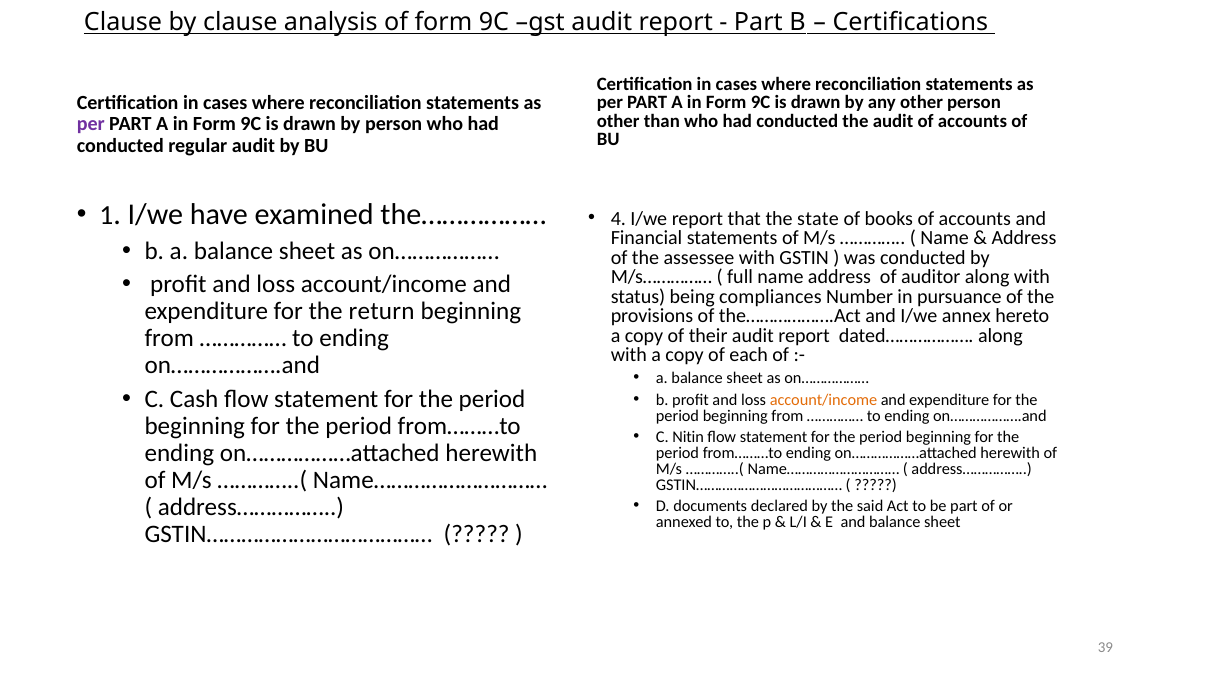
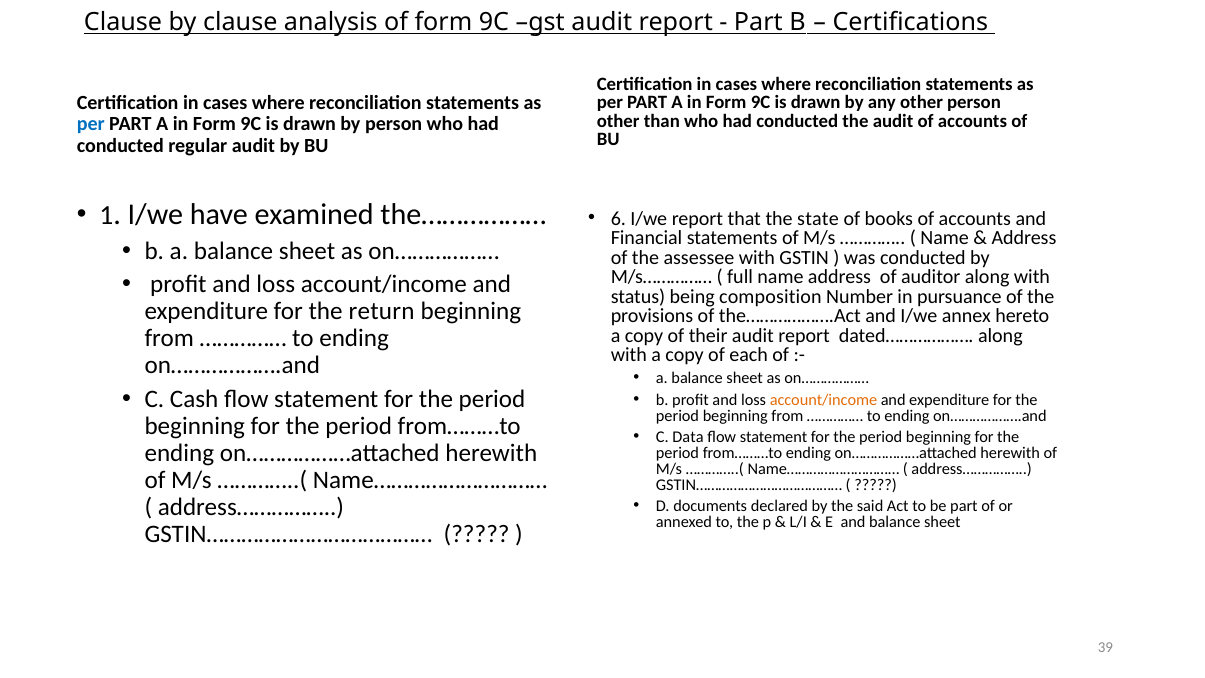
per colour: purple -> blue (91, 124)
4: 4 -> 6 (618, 218)
compliances: compliances -> composition (770, 296)
Nitin: Nitin -> Data (688, 437)
